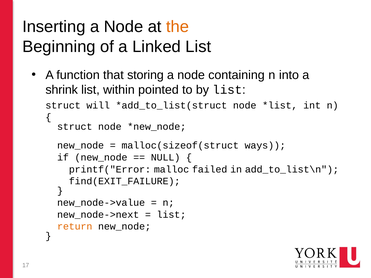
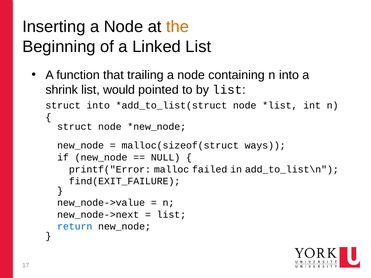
storing: storing -> trailing (145, 75)
within: within -> would (119, 90)
struct will: will -> into (98, 105)
return colour: orange -> blue (75, 227)
